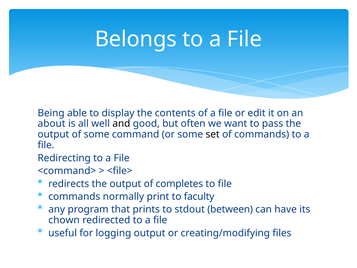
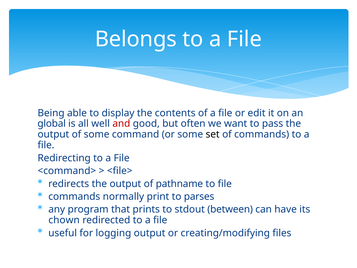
about: about -> global (52, 124)
and colour: black -> red (121, 124)
completes: completes -> pathname (179, 184)
faculty: faculty -> parses (199, 196)
